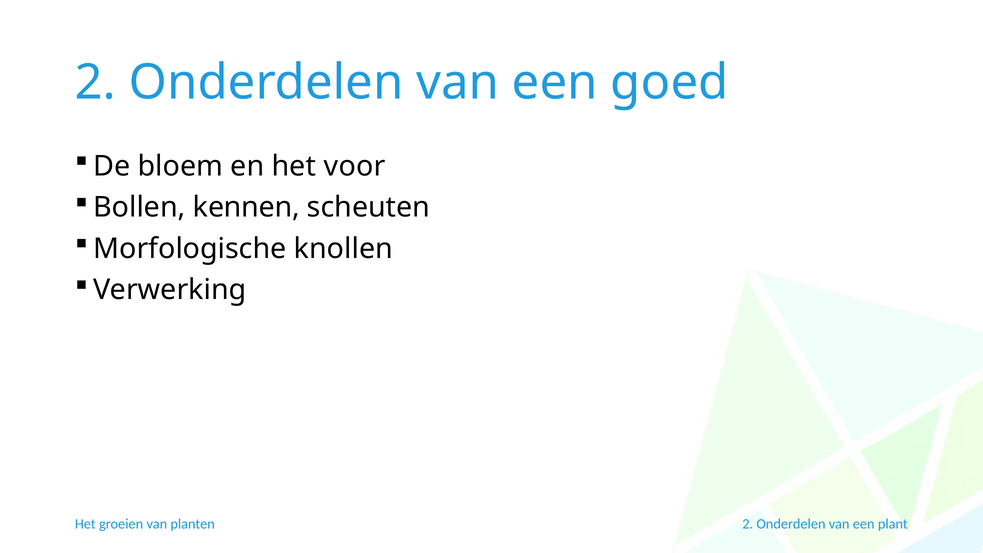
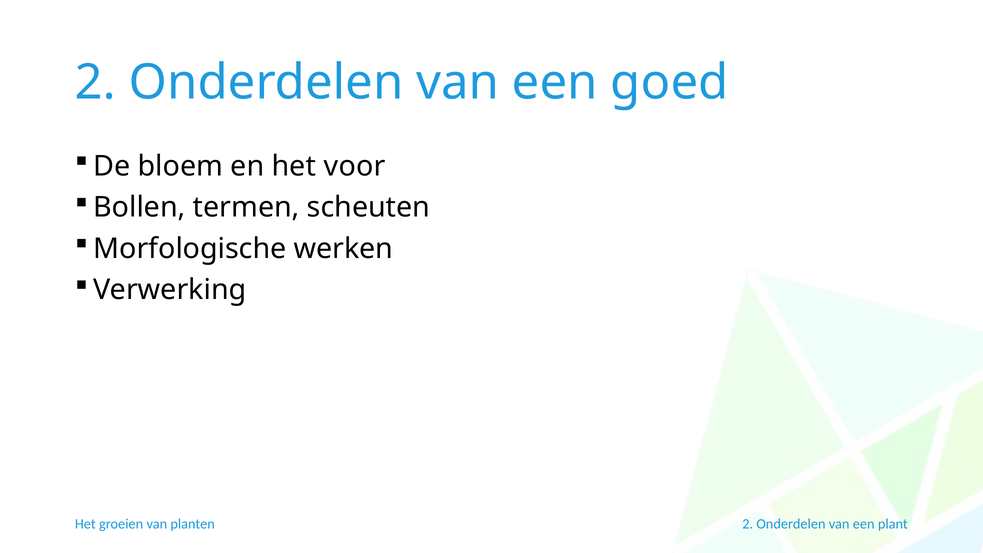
kennen: kennen -> termen (246, 207)
knollen: knollen -> werken (344, 249)
